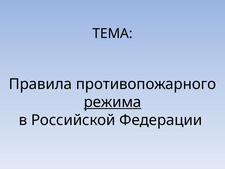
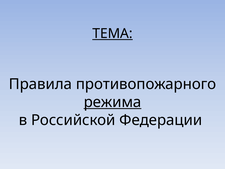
ТЕМА underline: none -> present (112, 34)
